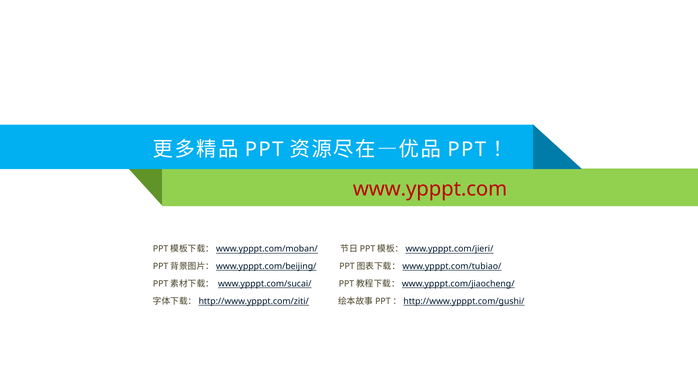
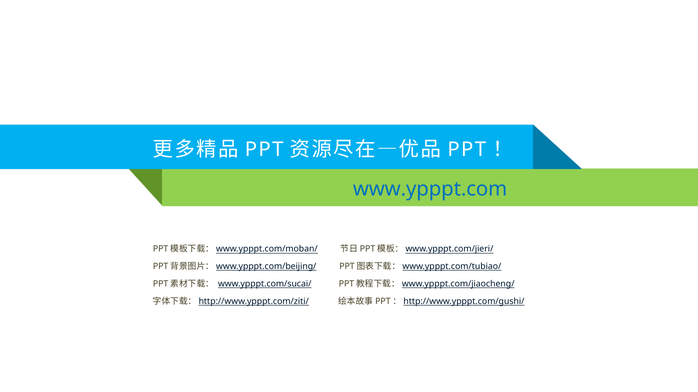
www.ypppt.com colour: red -> blue (430, 189)
